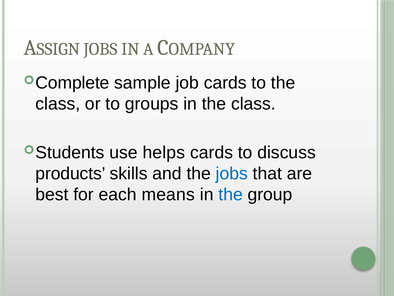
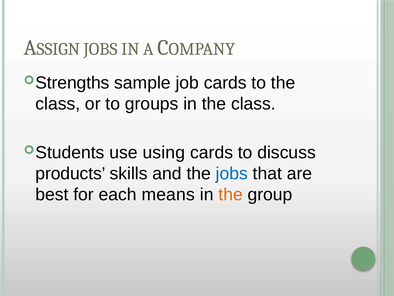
Complete: Complete -> Strengths (72, 83)
helps: helps -> using (164, 152)
the colour: blue -> orange (231, 194)
